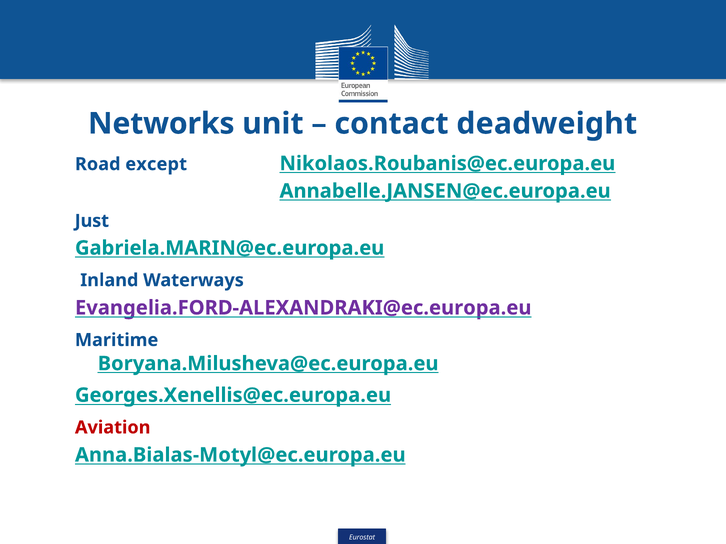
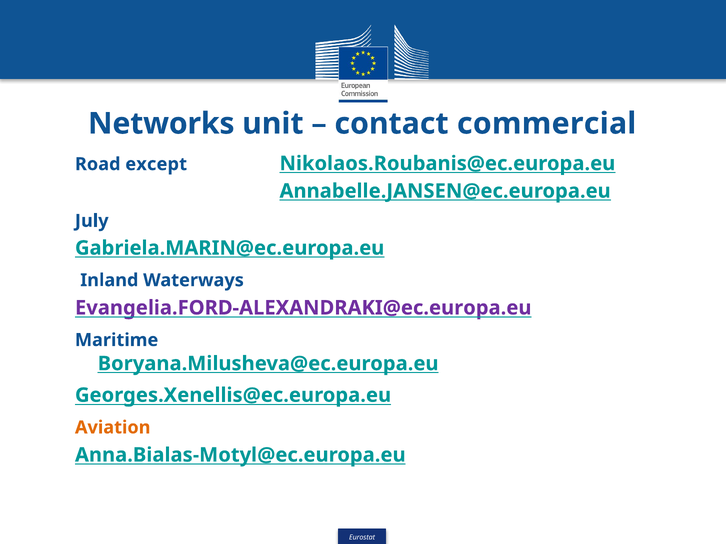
deadweight: deadweight -> commercial (547, 124)
Just: Just -> July (92, 221)
Aviation colour: red -> orange (113, 428)
